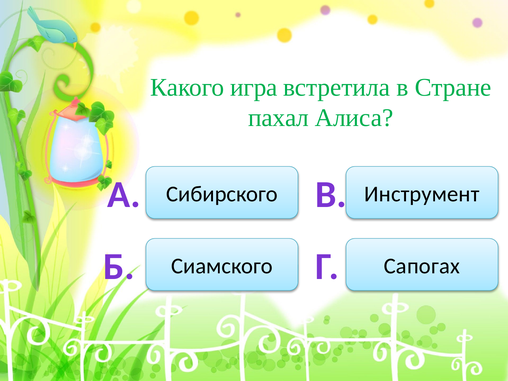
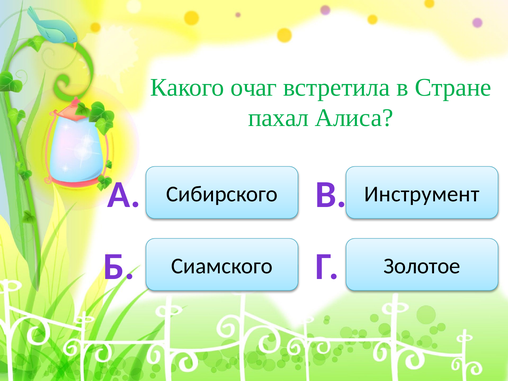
игра: игра -> очаг (254, 87)
Сапогах: Сапогах -> Золотое (422, 266)
